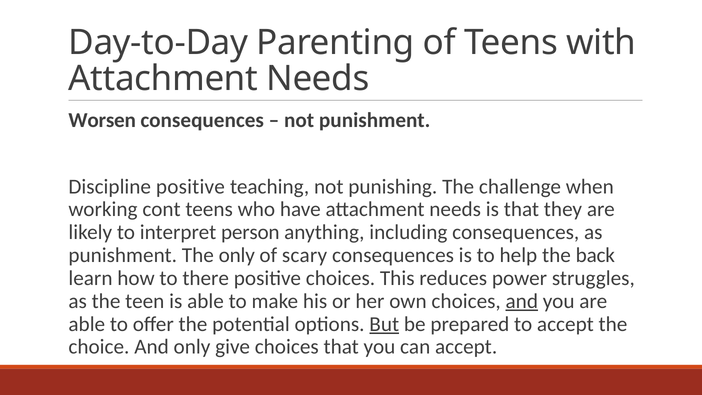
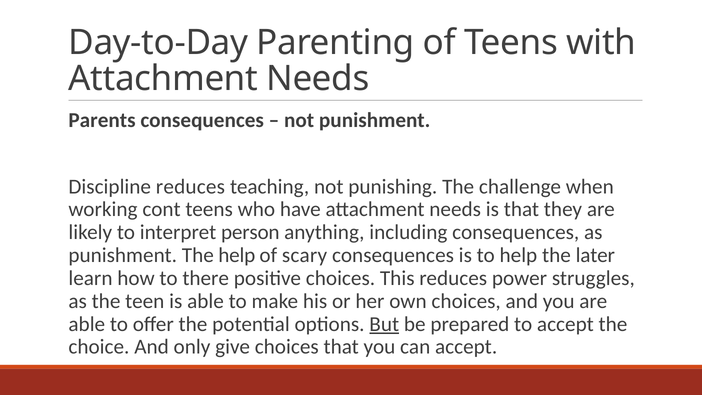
Worsen: Worsen -> Parents (102, 120)
Discipline positive: positive -> reduces (190, 187)
The only: only -> help (237, 255)
back: back -> later (595, 255)
and underline: present -> none (522, 301)
